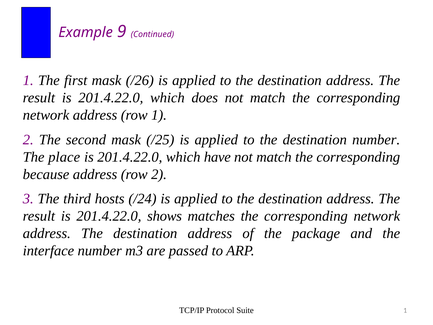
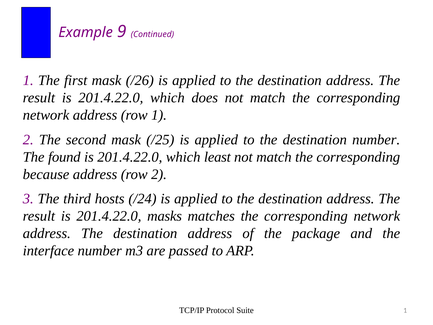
place: place -> found (64, 157)
have: have -> least (217, 157)
shows: shows -> masks (165, 216)
